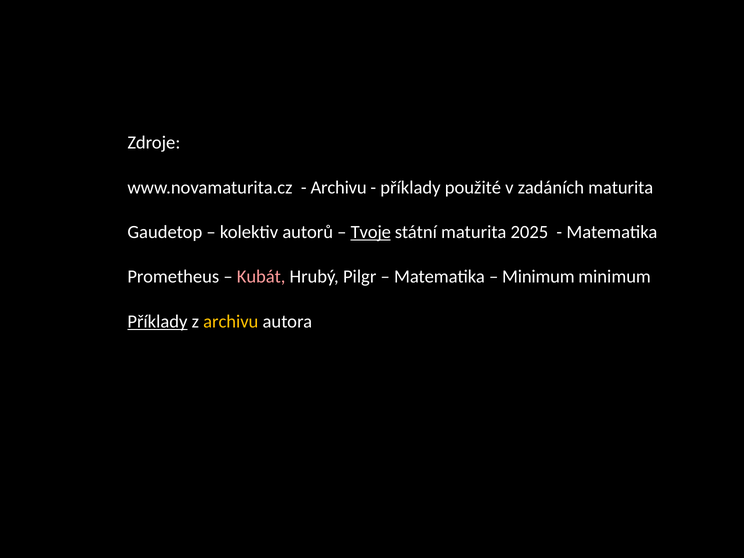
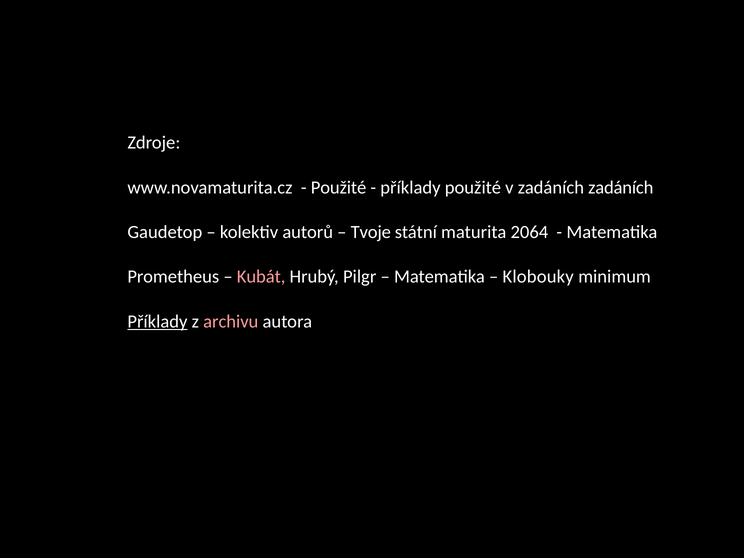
Archivu: Archivu -> Použité (339, 187)
zadáních maturita: maturita -> zadáních (621, 187)
Tvoje underline: present -> none (371, 232)
2025: 2025 -> 2064 (529, 232)
Minimum: Minimum -> Klobouky (538, 277)
archivu colour: yellow -> pink (231, 321)
